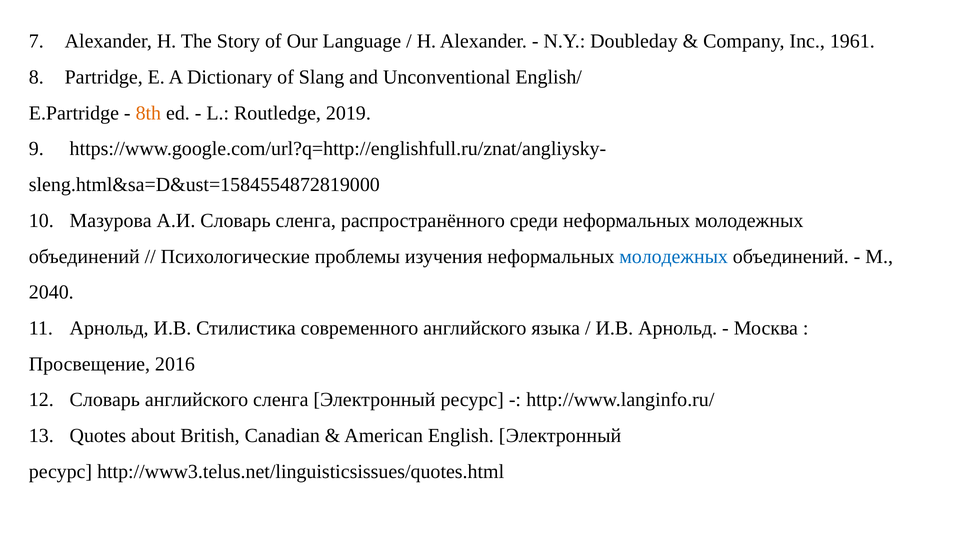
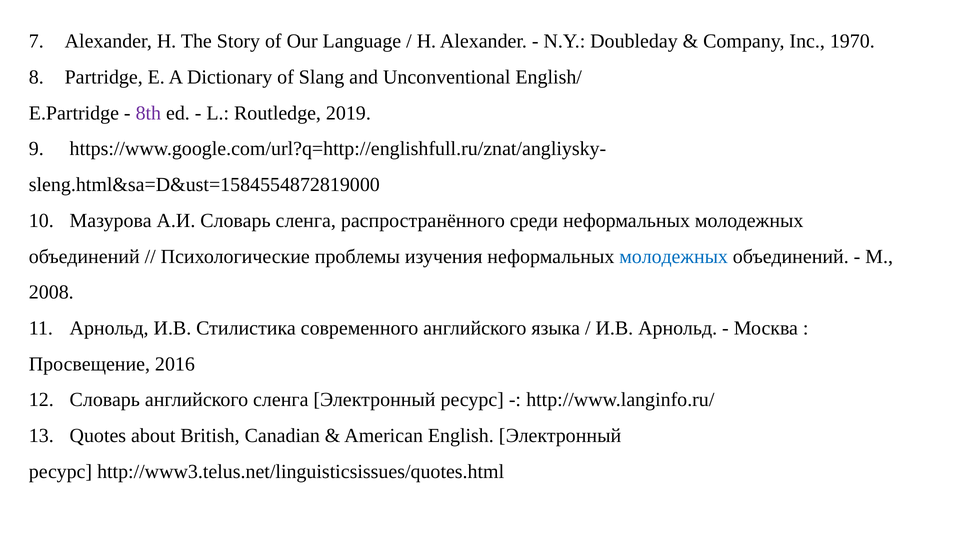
1961: 1961 -> 1970 (852, 41)
8th colour: orange -> purple (148, 113)
2040: 2040 -> 2008 (51, 292)
